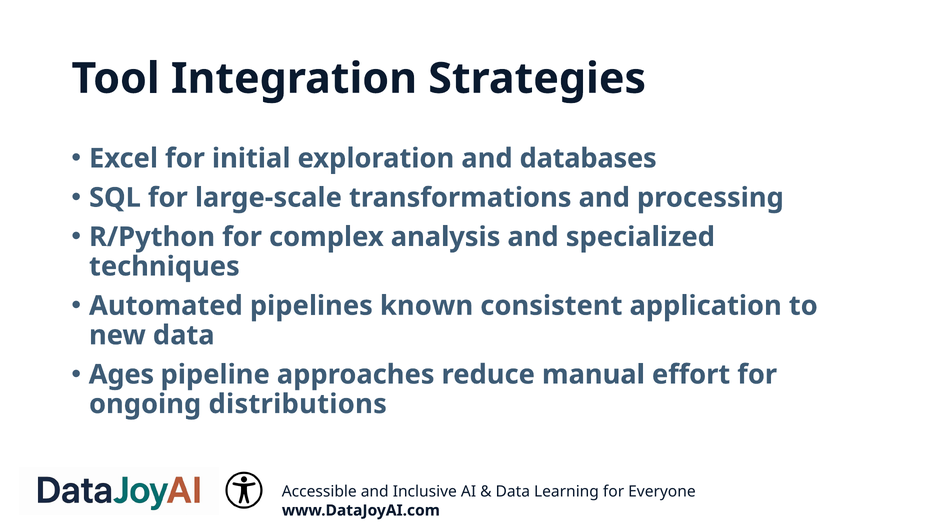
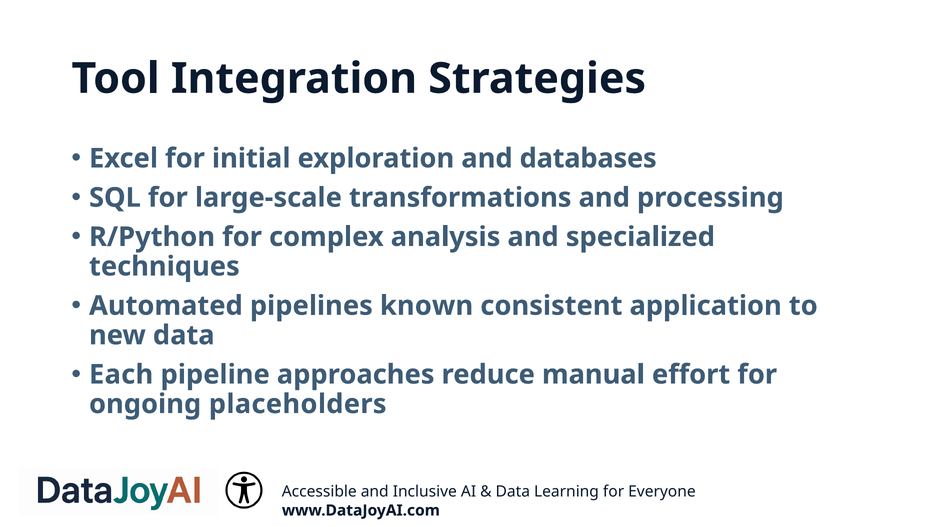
Ages: Ages -> Each (121, 375)
distributions: distributions -> placeholders (298, 404)
